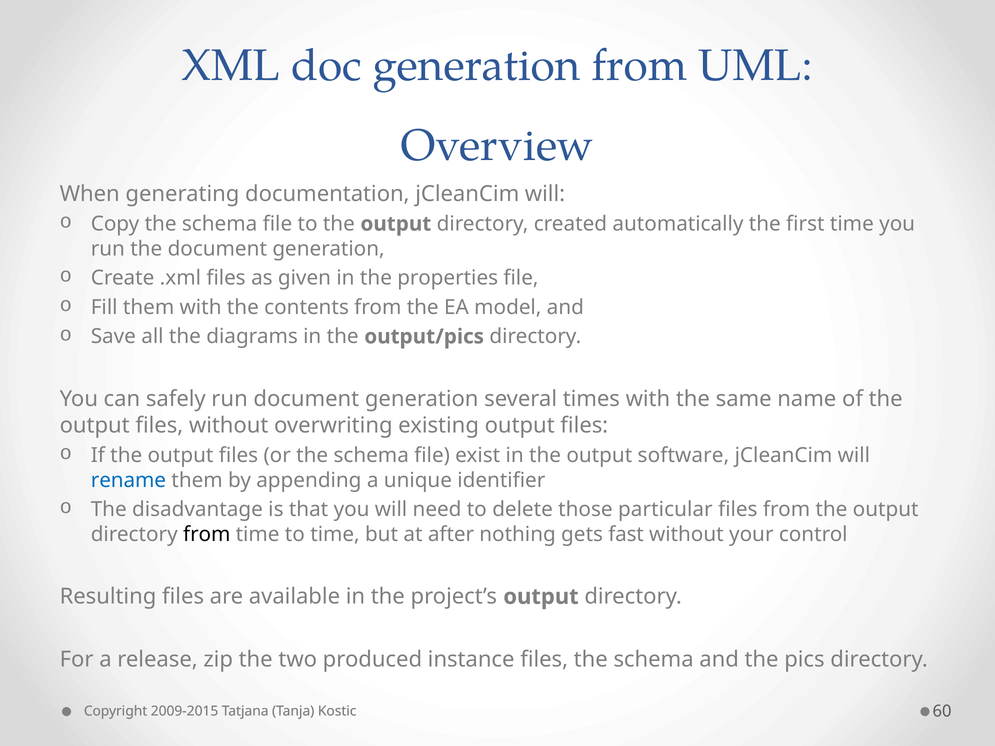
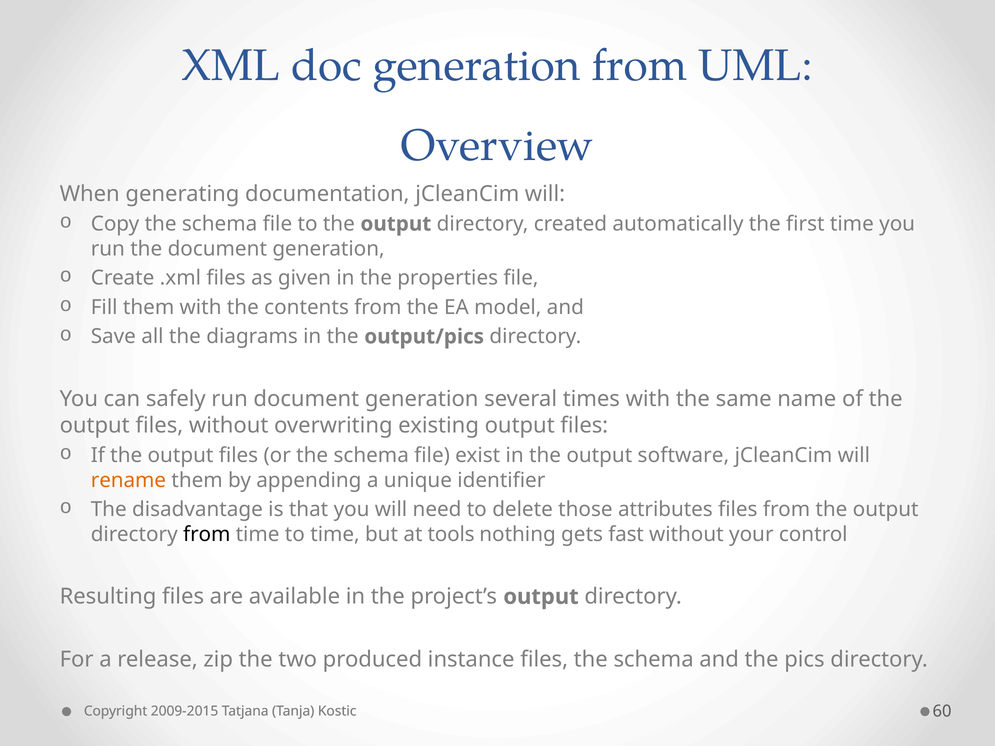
rename colour: blue -> orange (128, 480)
particular: particular -> attributes (665, 510)
after: after -> tools (451, 535)
